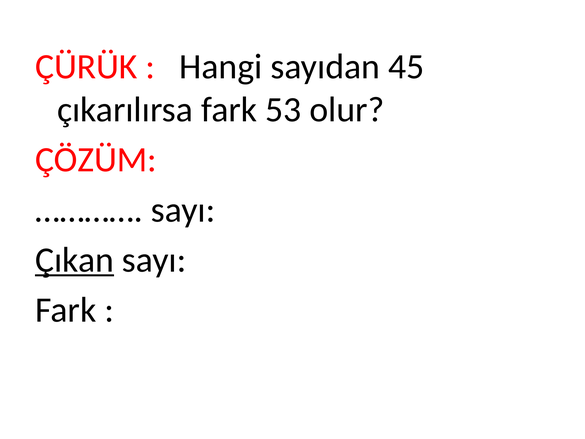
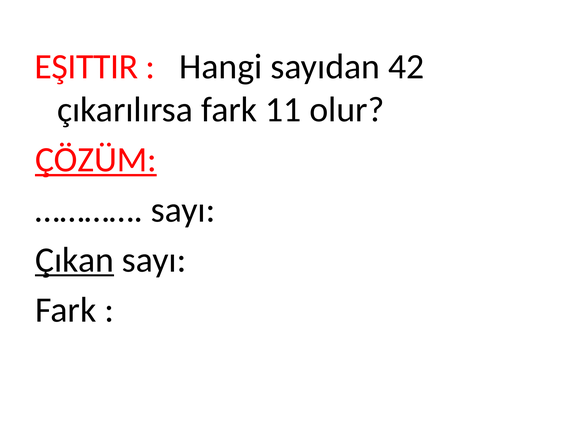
ÇÜRÜK: ÇÜRÜK -> EŞITTIR (86, 67)
45: 45 -> 42 (406, 67)
53: 53 -> 11 (283, 110)
ÇÖZÜM underline: none -> present (96, 160)
